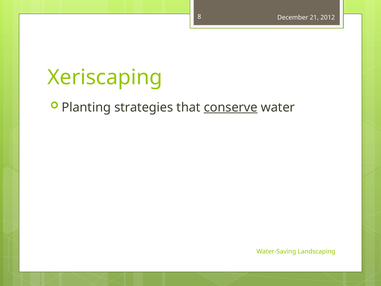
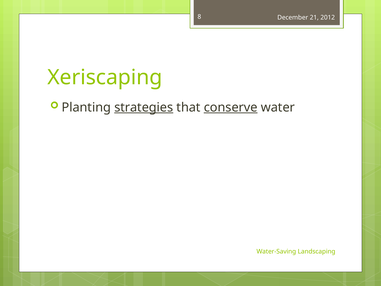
strategies underline: none -> present (144, 107)
